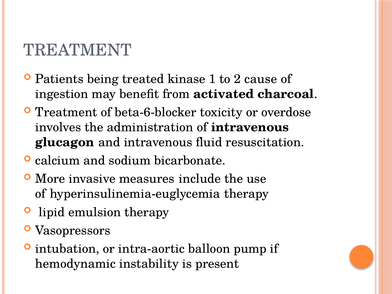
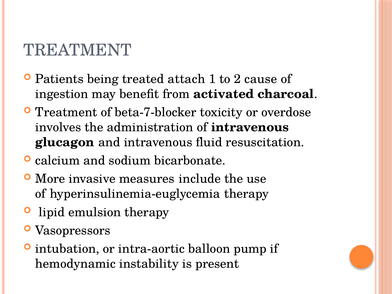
kinase: kinase -> attach (186, 79)
beta-6-blocker: beta-6-blocker -> beta-7-blocker (156, 112)
